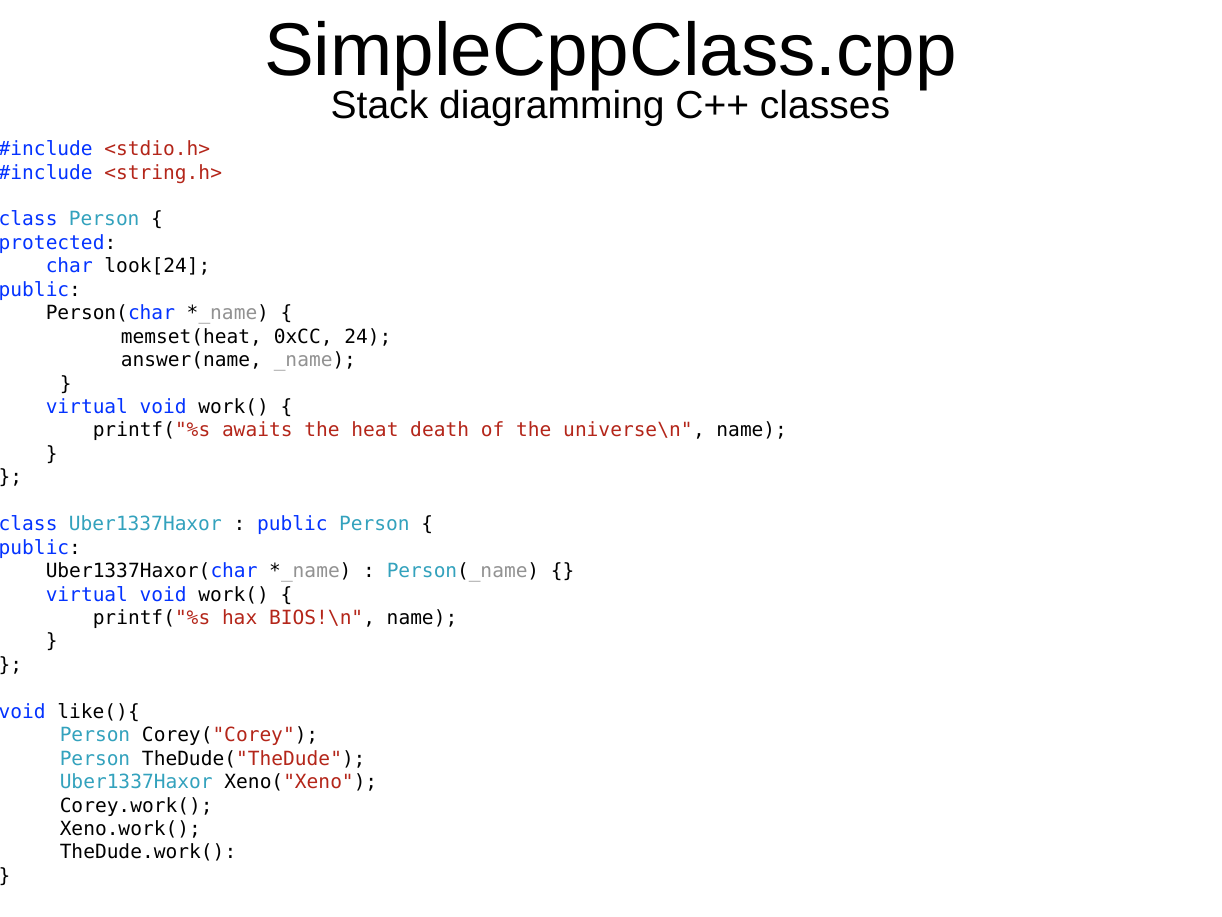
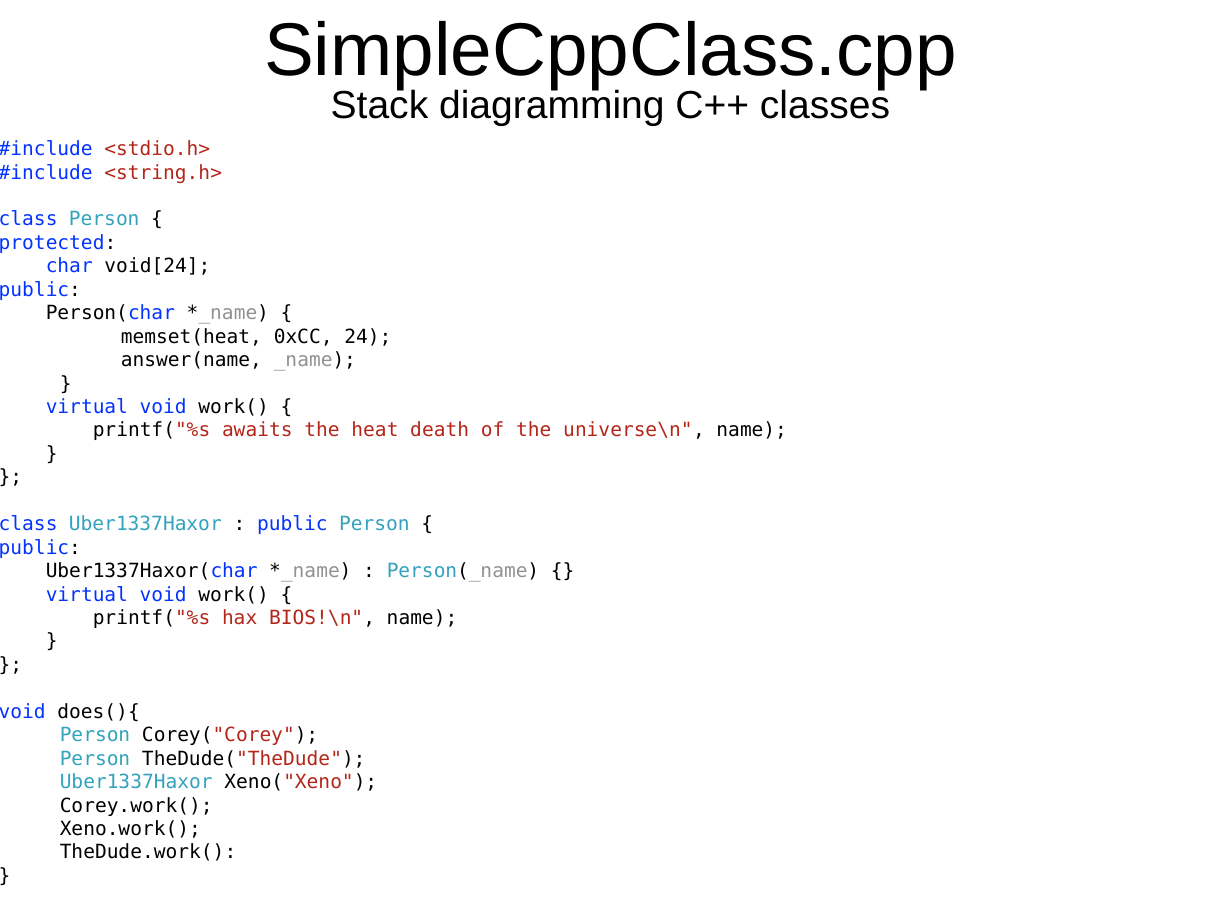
look[24: look[24 -> void[24 (157, 266)
like(){: like(){ -> does(){ (99, 711)
